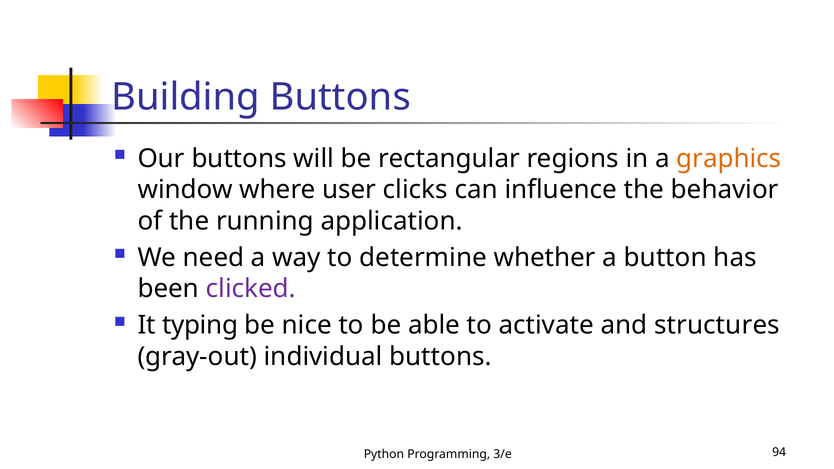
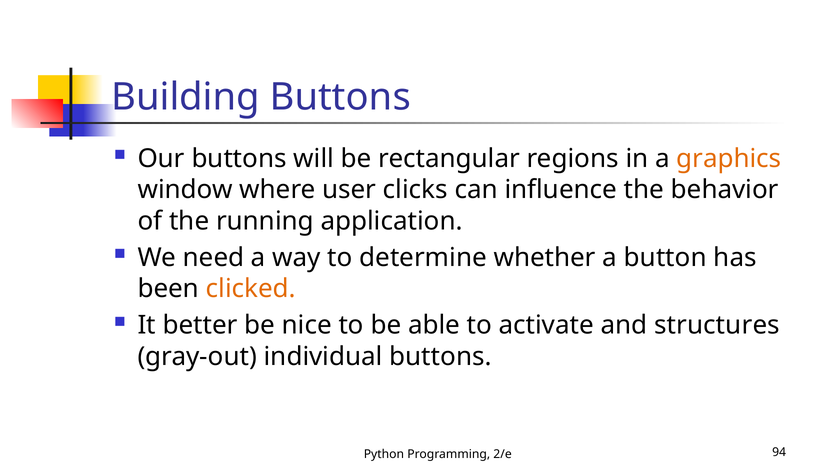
clicked colour: purple -> orange (251, 289)
typing: typing -> better (200, 325)
3/e: 3/e -> 2/e (503, 454)
